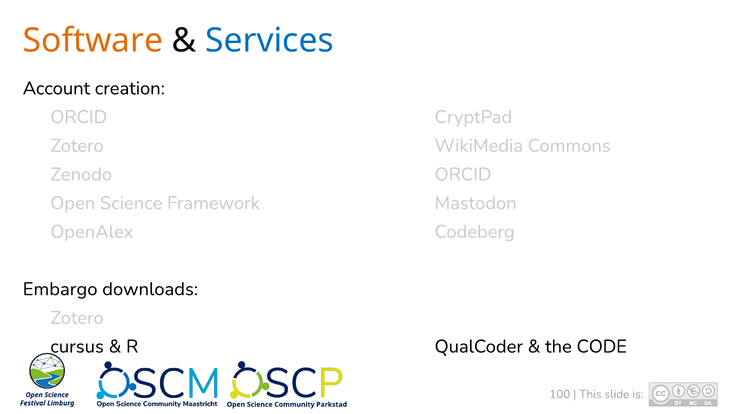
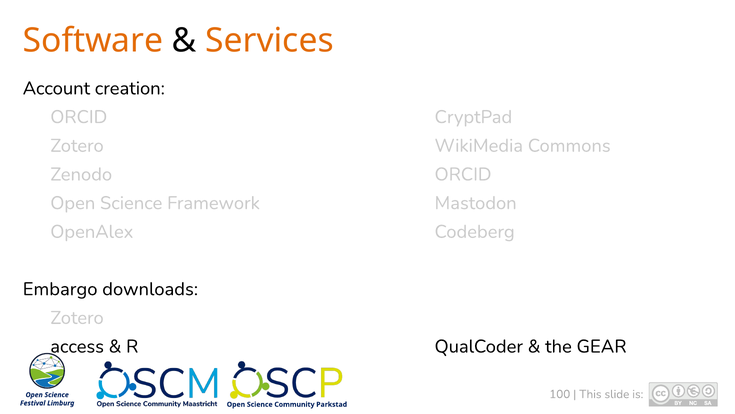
Services colour: blue -> orange (269, 40)
cursus: cursus -> access (77, 346)
CODE: CODE -> GEAR (602, 346)
